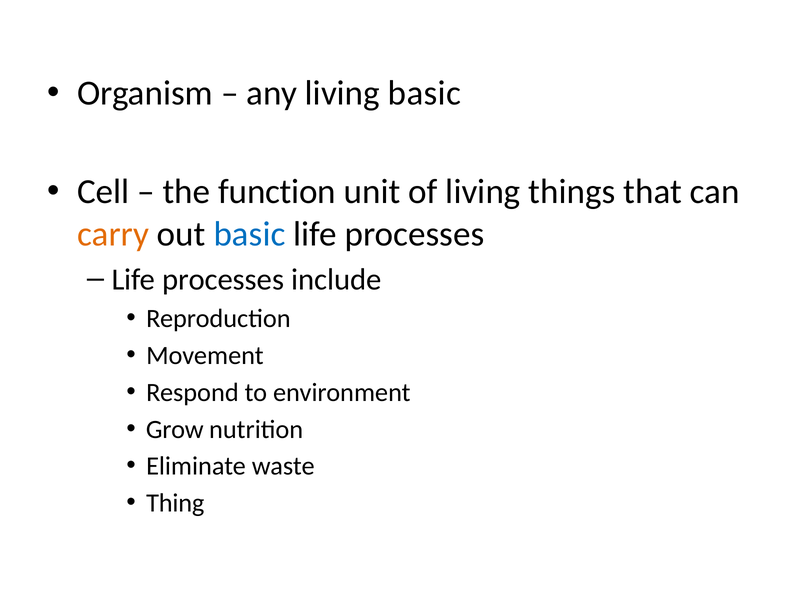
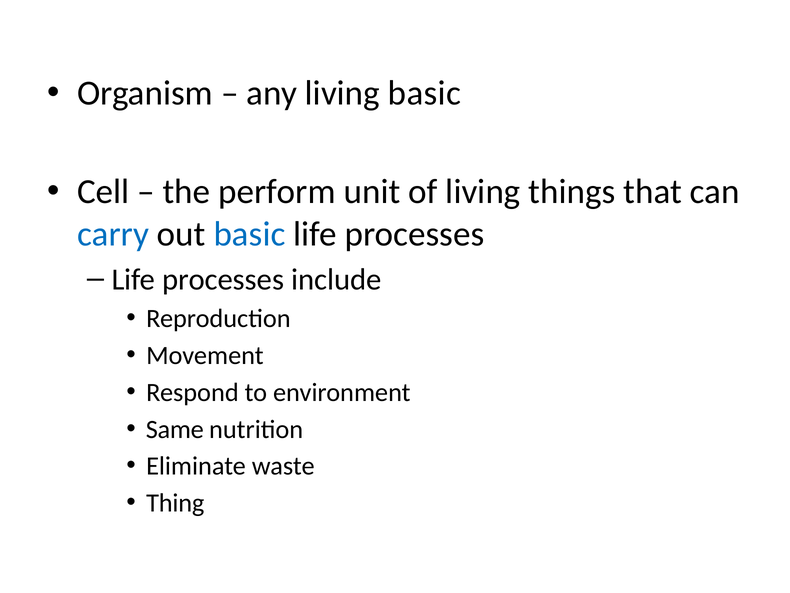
function: function -> perform (277, 192)
carry colour: orange -> blue (113, 234)
Grow: Grow -> Same (175, 429)
